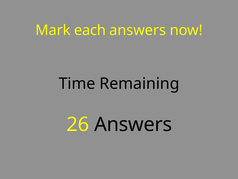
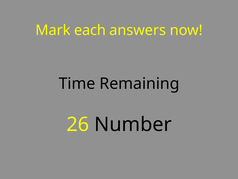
26 Answers: Answers -> Number (133, 124)
